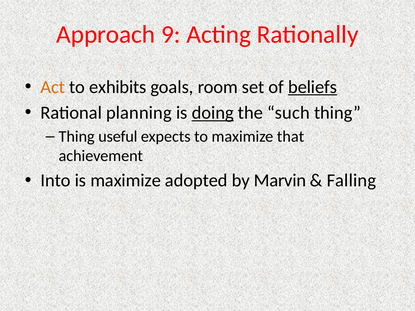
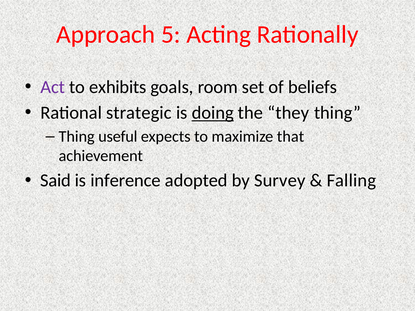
9: 9 -> 5 (171, 35)
Act colour: orange -> purple (53, 87)
beliefs underline: present -> none (313, 87)
planning: planning -> strategic (139, 113)
such: such -> they (288, 113)
Into: Into -> Said (56, 181)
is maximize: maximize -> inference (126, 181)
Marvin: Marvin -> Survey (280, 181)
